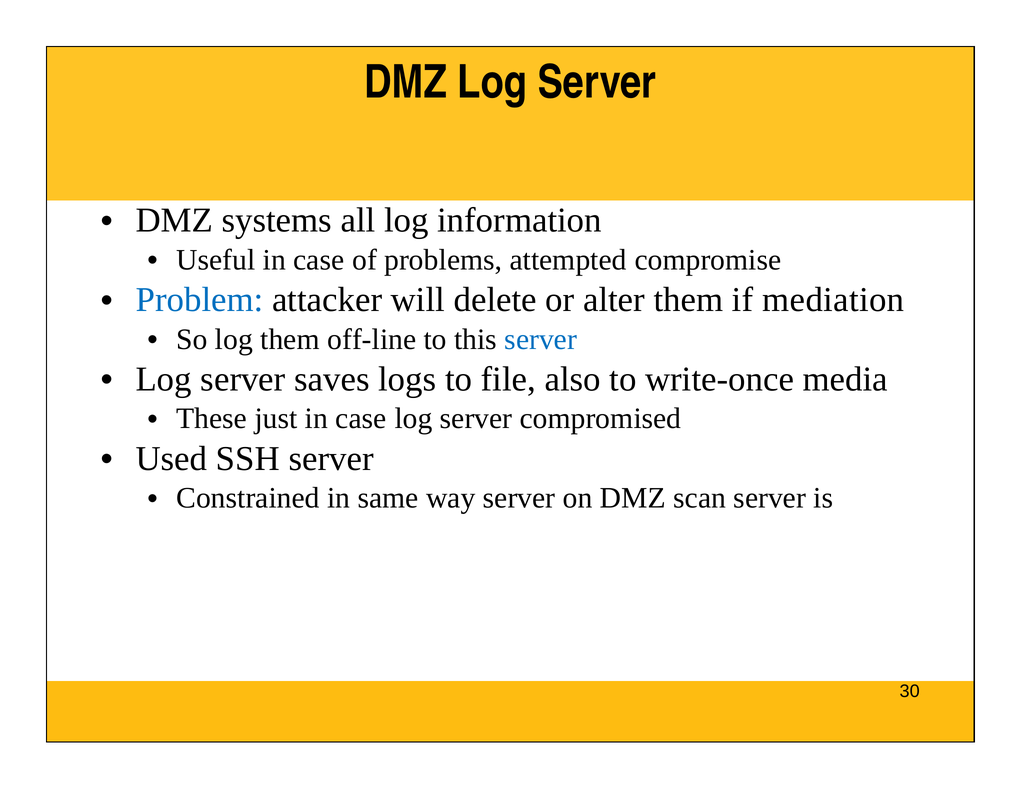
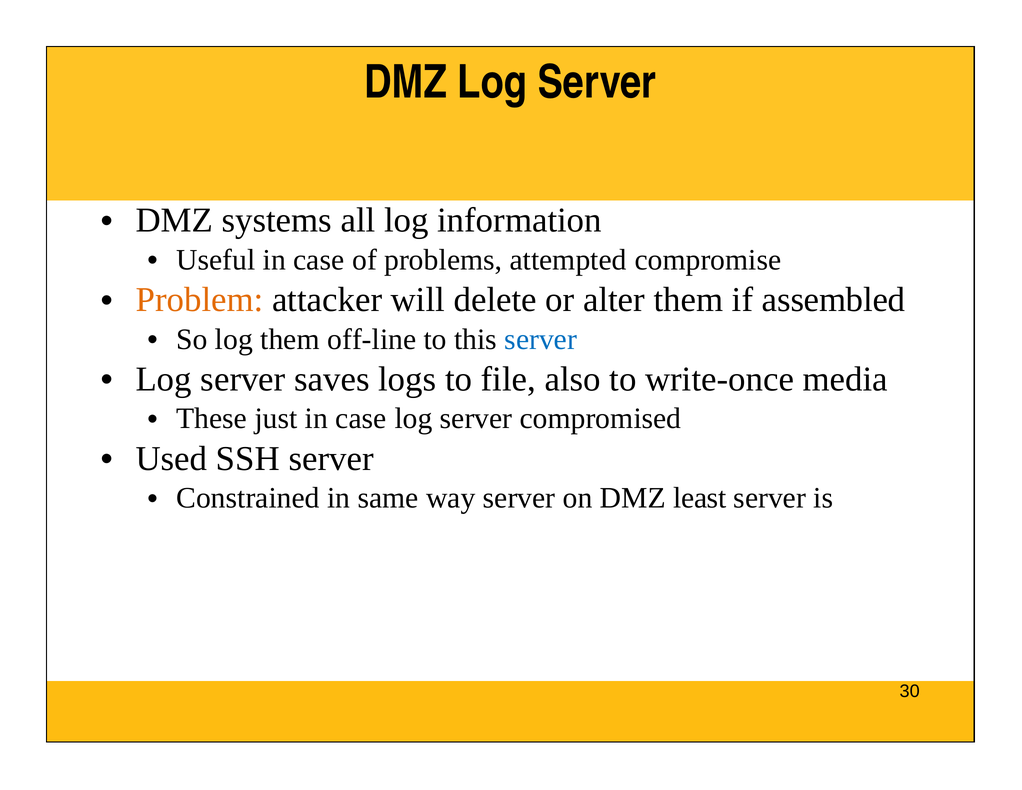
Problem colour: blue -> orange (200, 300)
mediation: mediation -> assembled (834, 300)
scan: scan -> least (700, 498)
